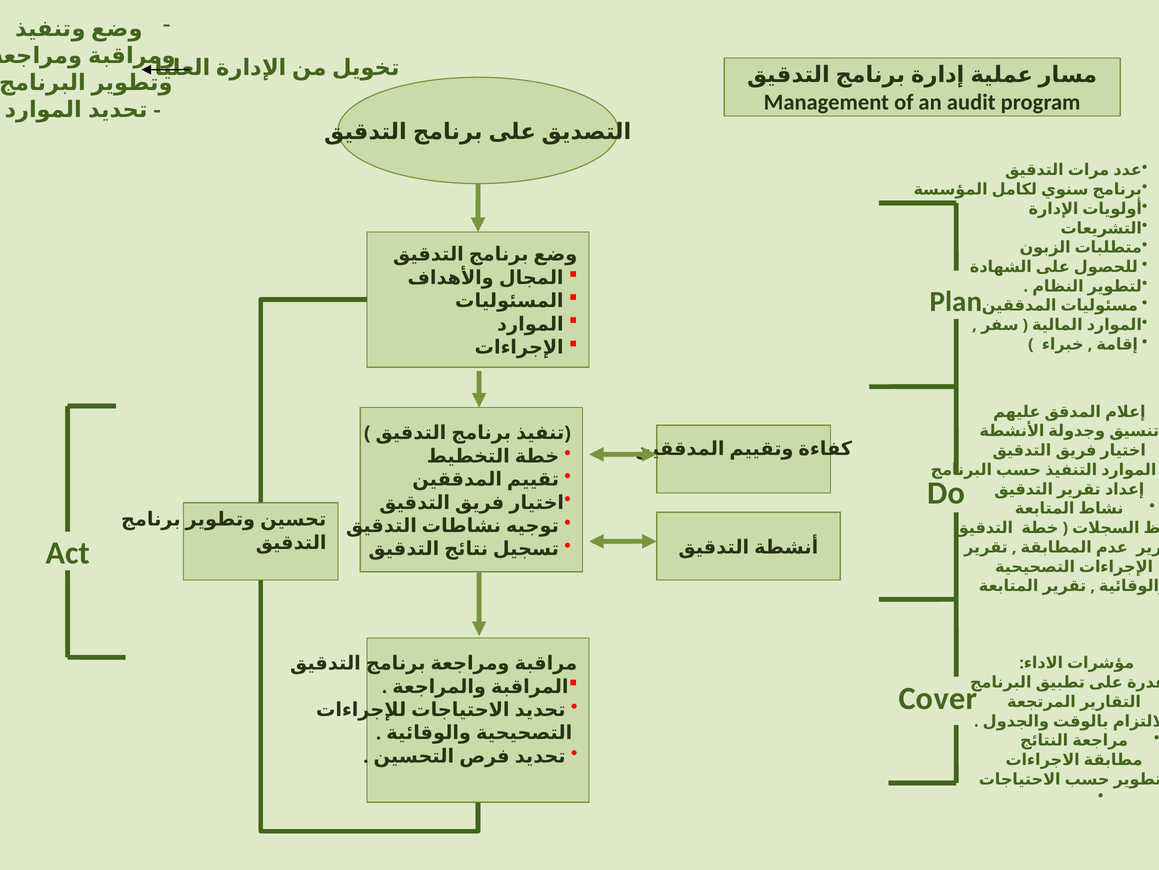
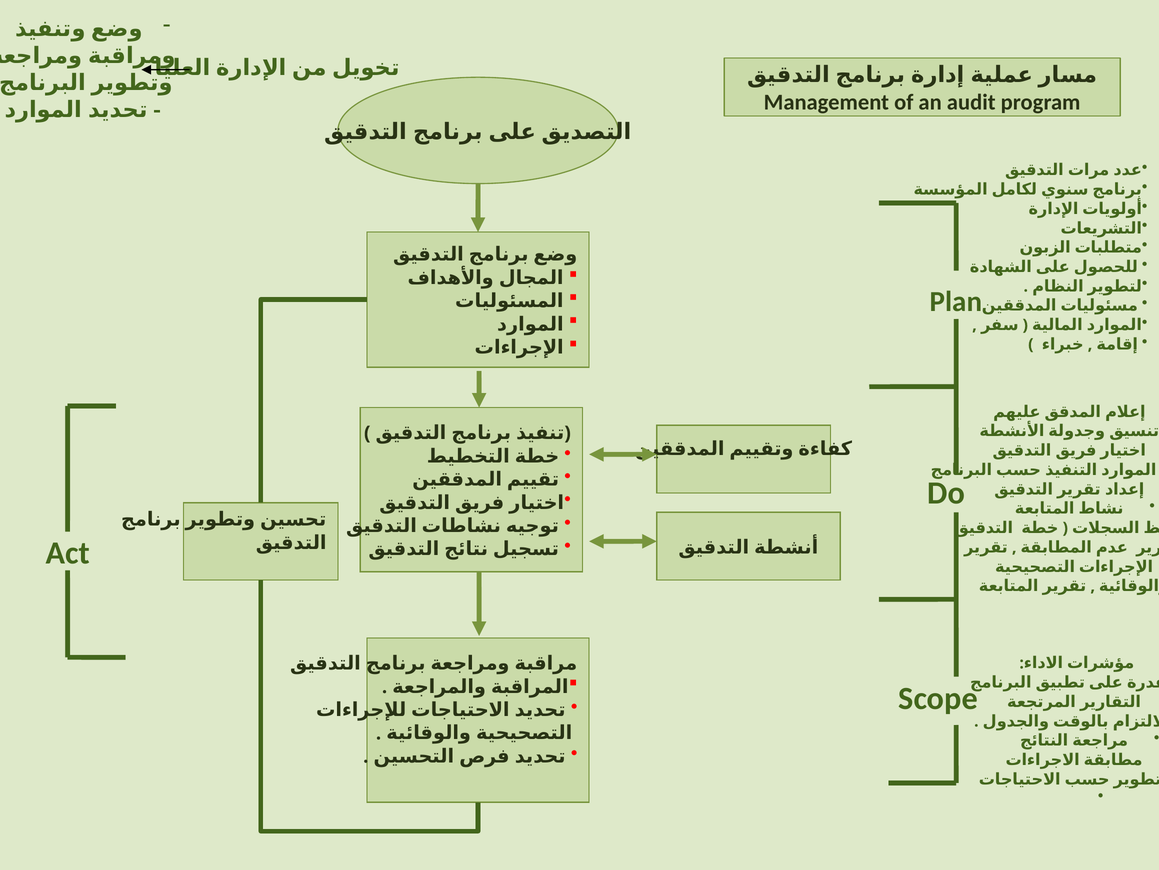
Cover: Cover -> Scope (938, 698)
